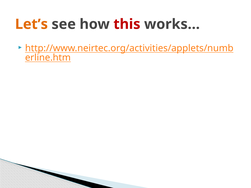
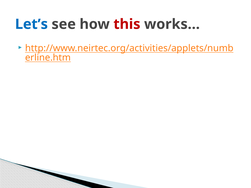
Let’s colour: orange -> blue (31, 24)
